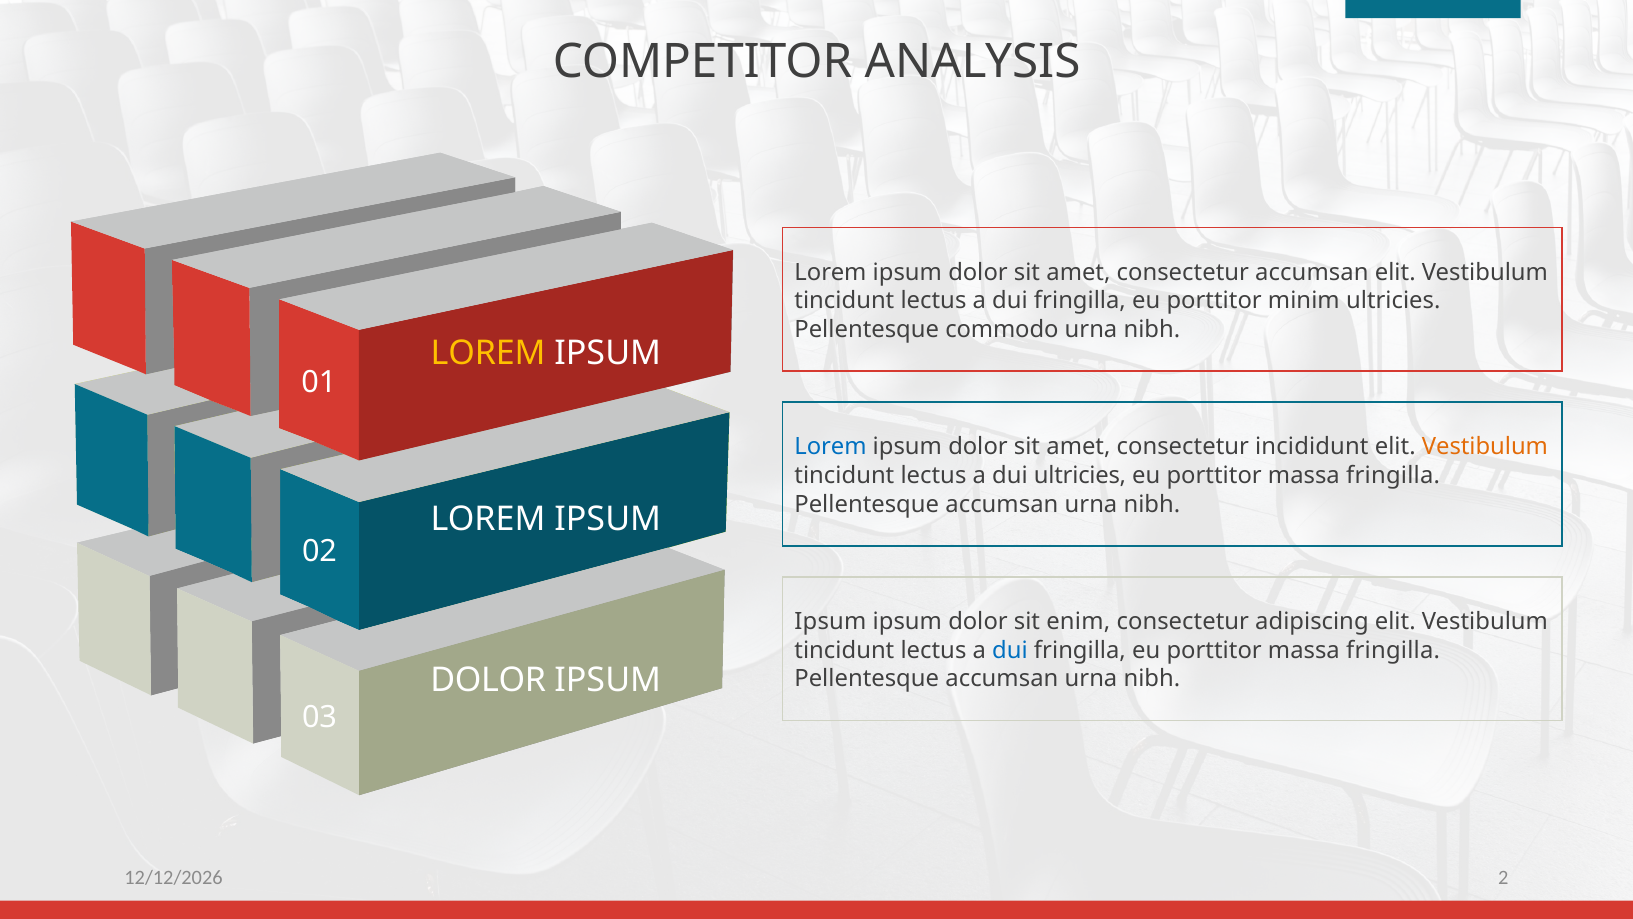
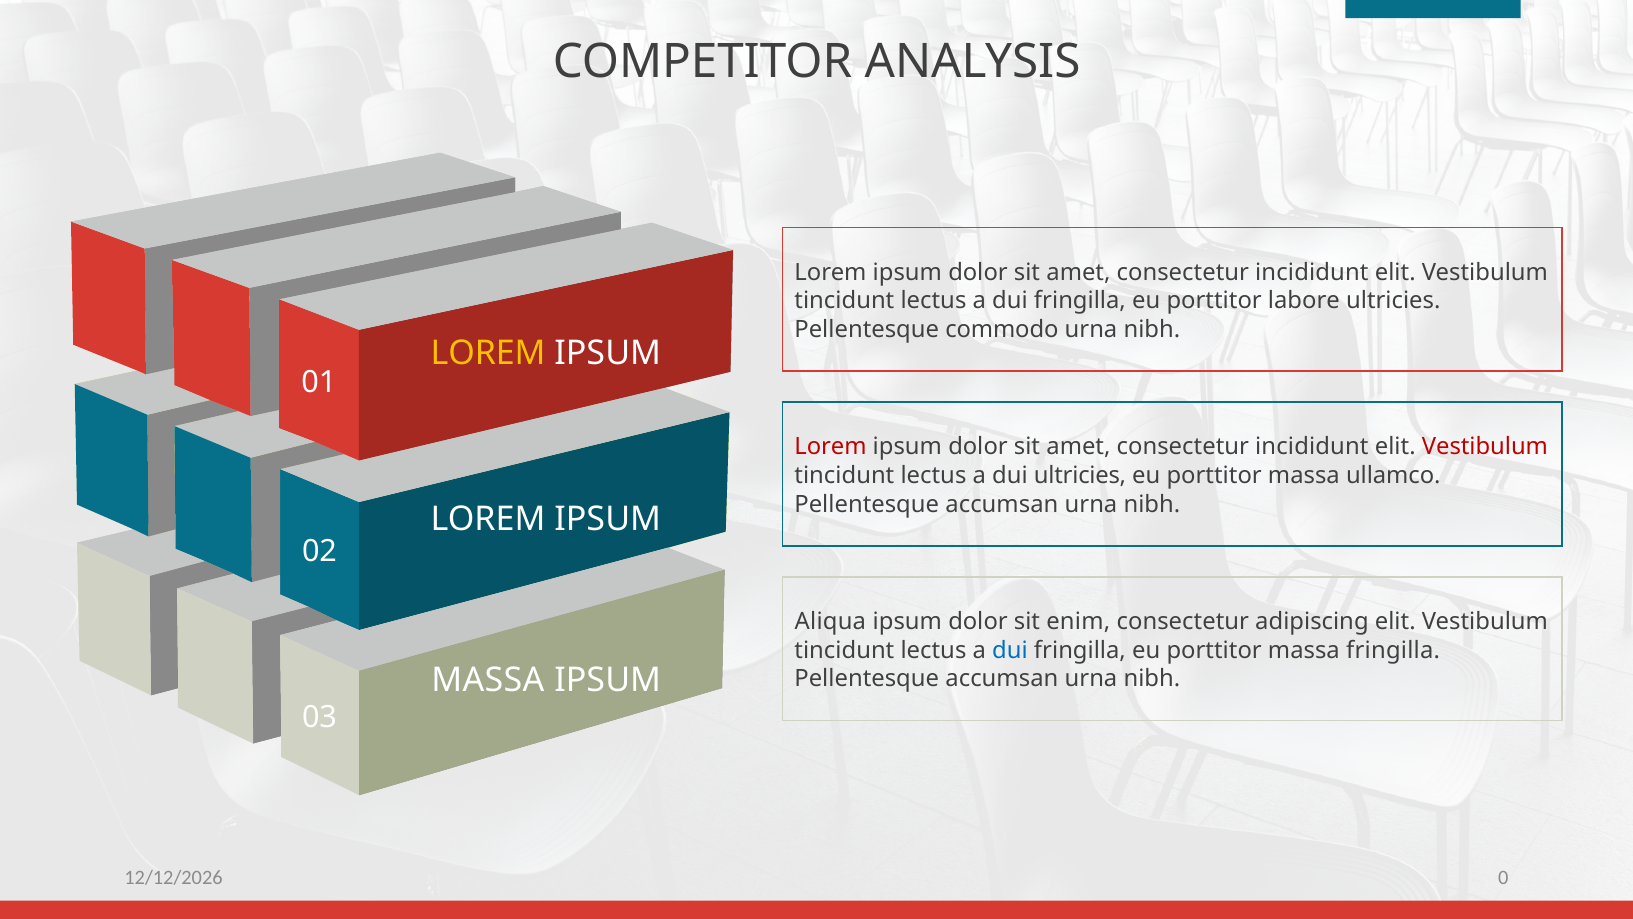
accumsan: accumsan -> incididunt (1312, 272)
minim: minim -> labore (1304, 301)
Lorem colour: blue -> red (831, 447)
Vestibulum colour: orange -> red (1485, 447)
fringilla: fringilla -> ullamco (1393, 475)
Ipsum: Ipsum -> Aliqua (830, 621)
DOLOR: DOLOR -> MASSA (488, 680)
2: 2 -> 0 (1503, 877)
